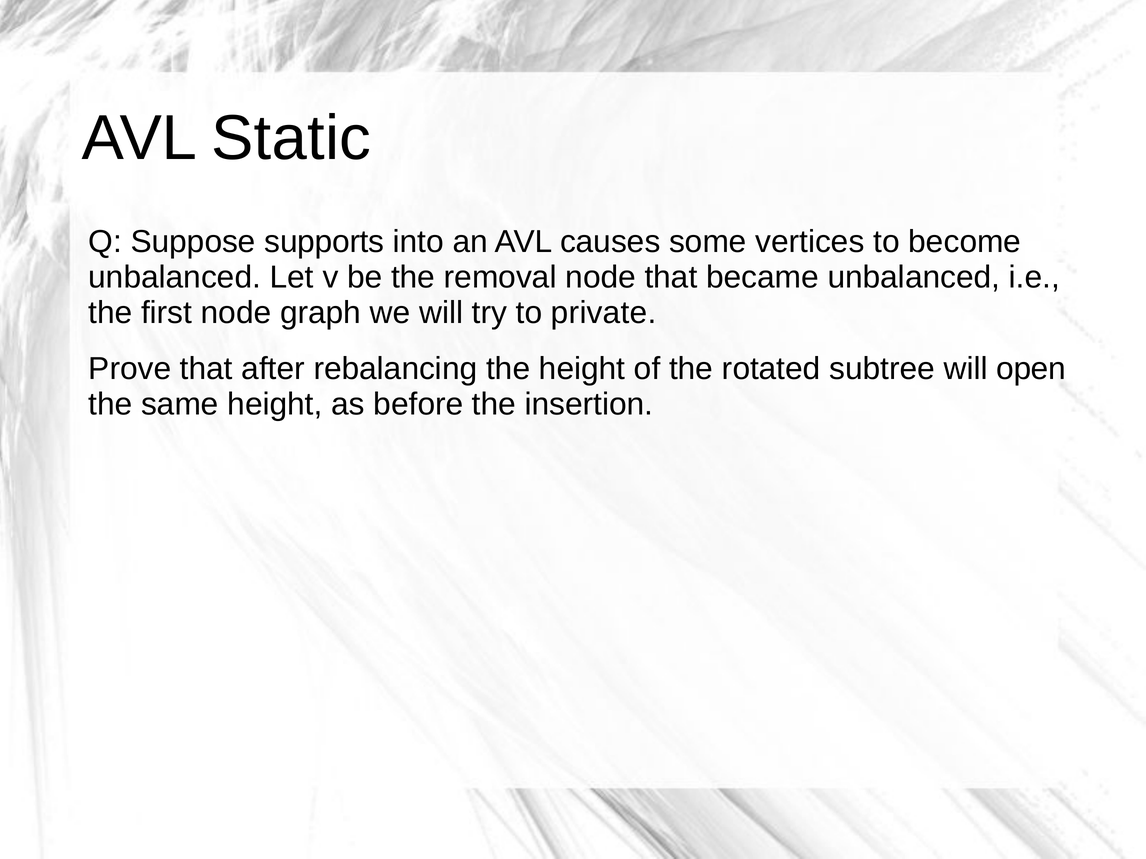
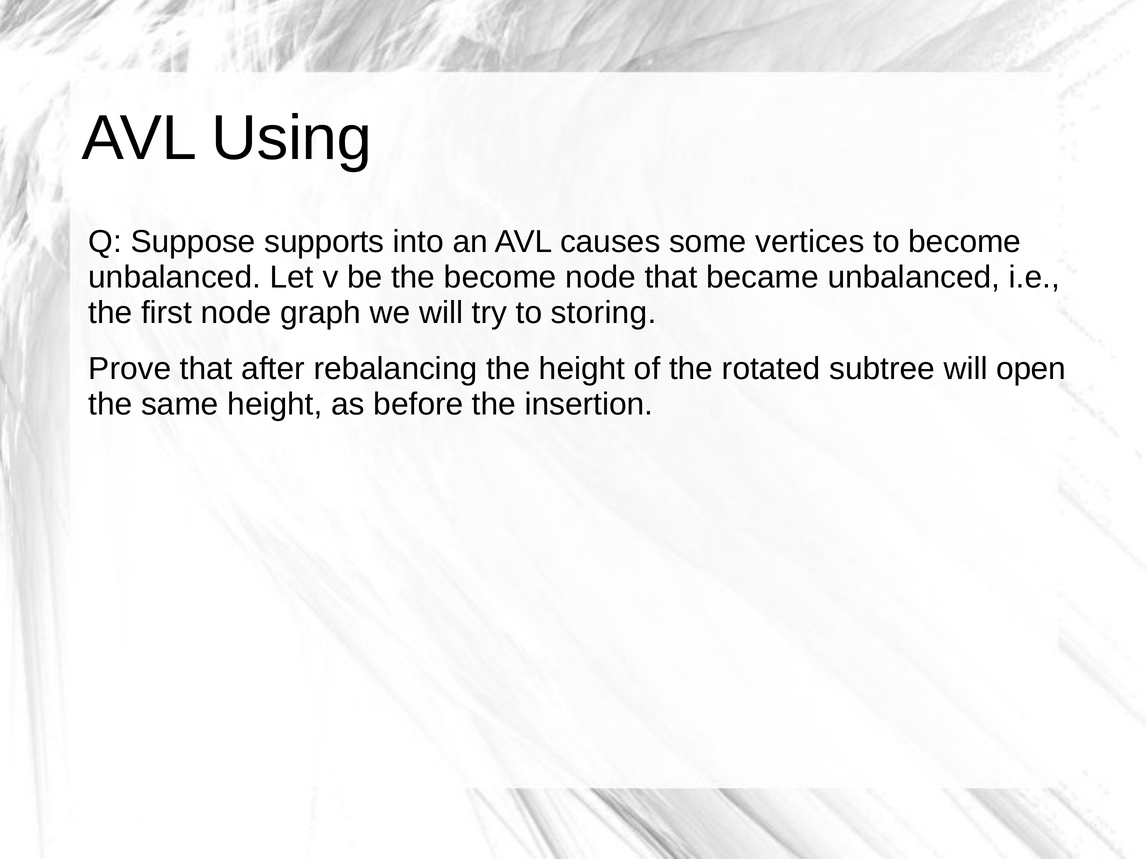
Static: Static -> Using (292, 138)
the removal: removal -> become (500, 277)
private: private -> storing (604, 313)
